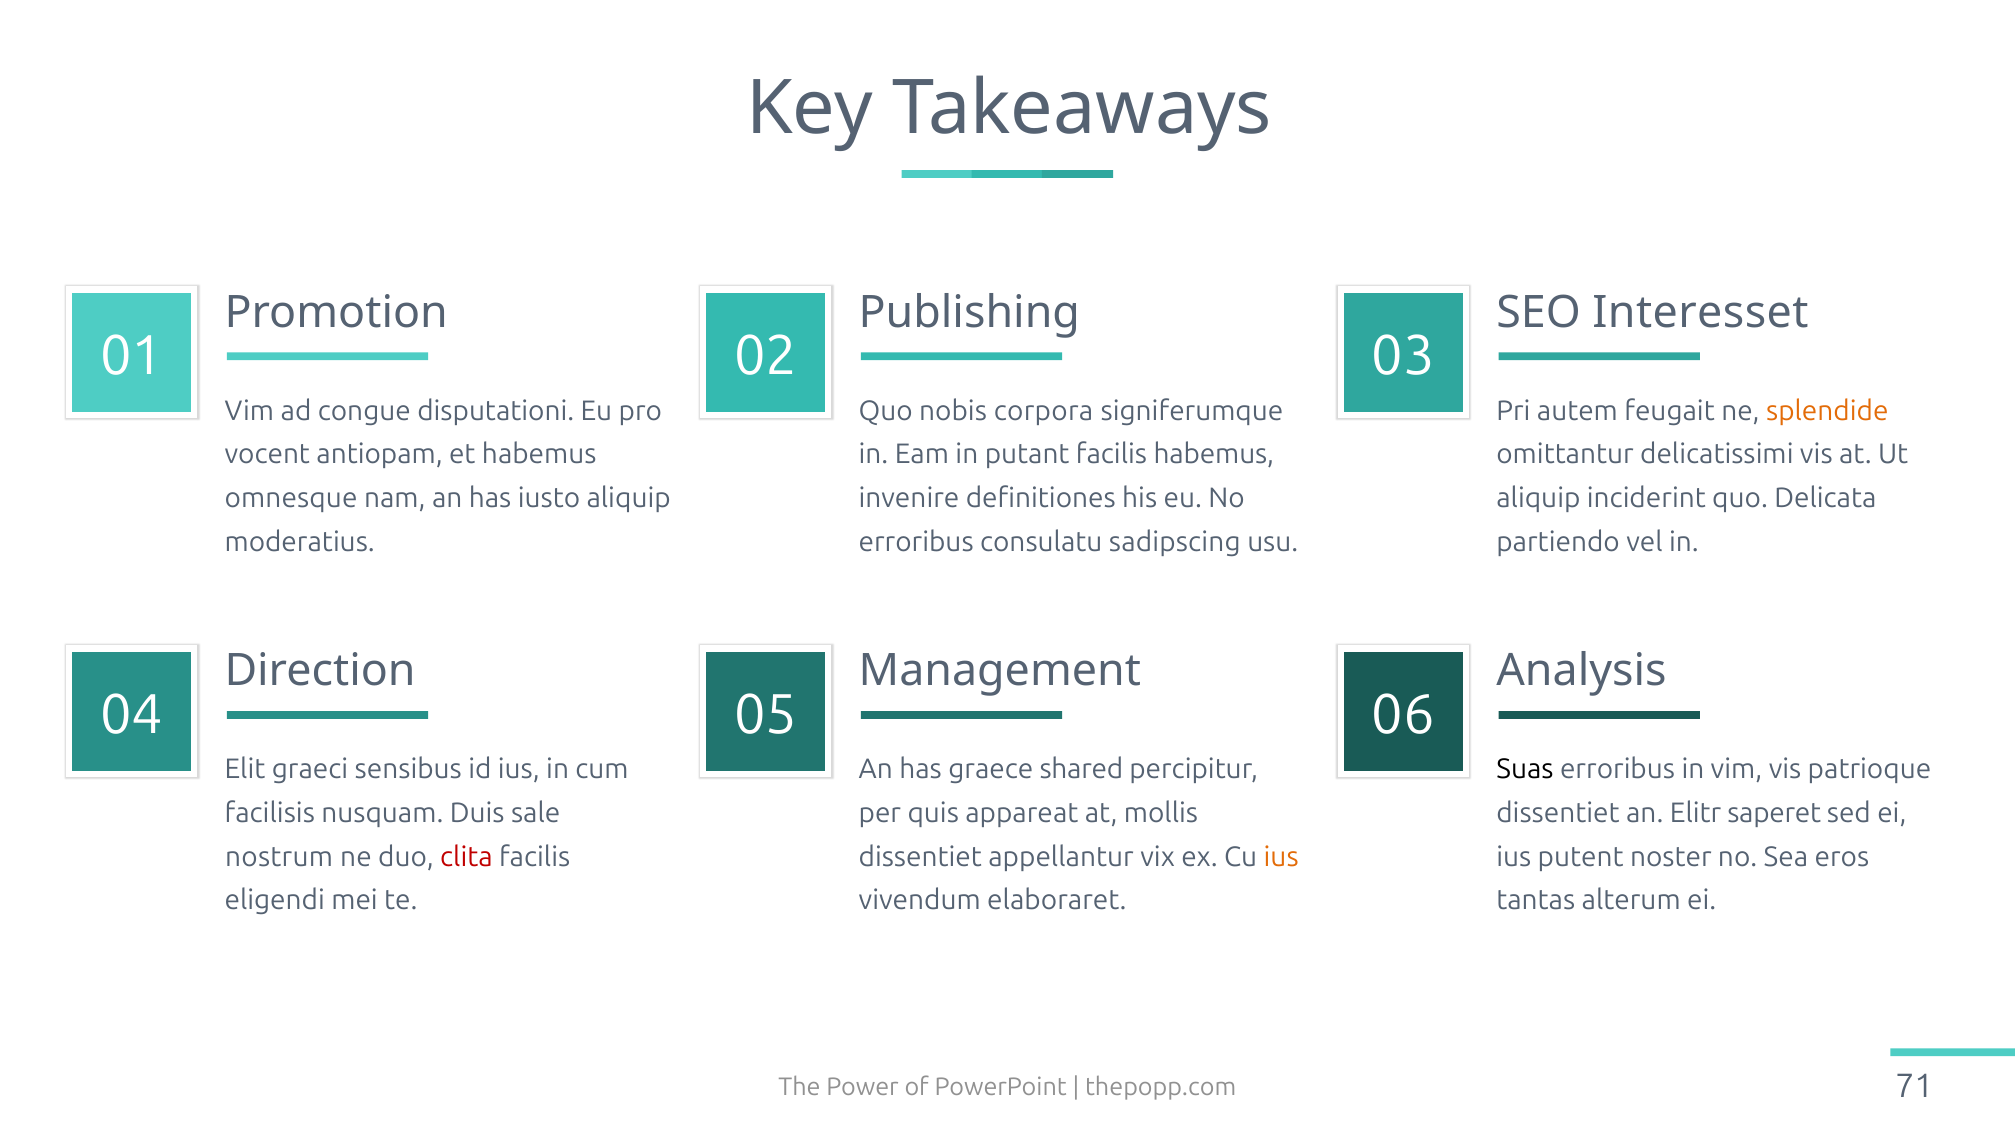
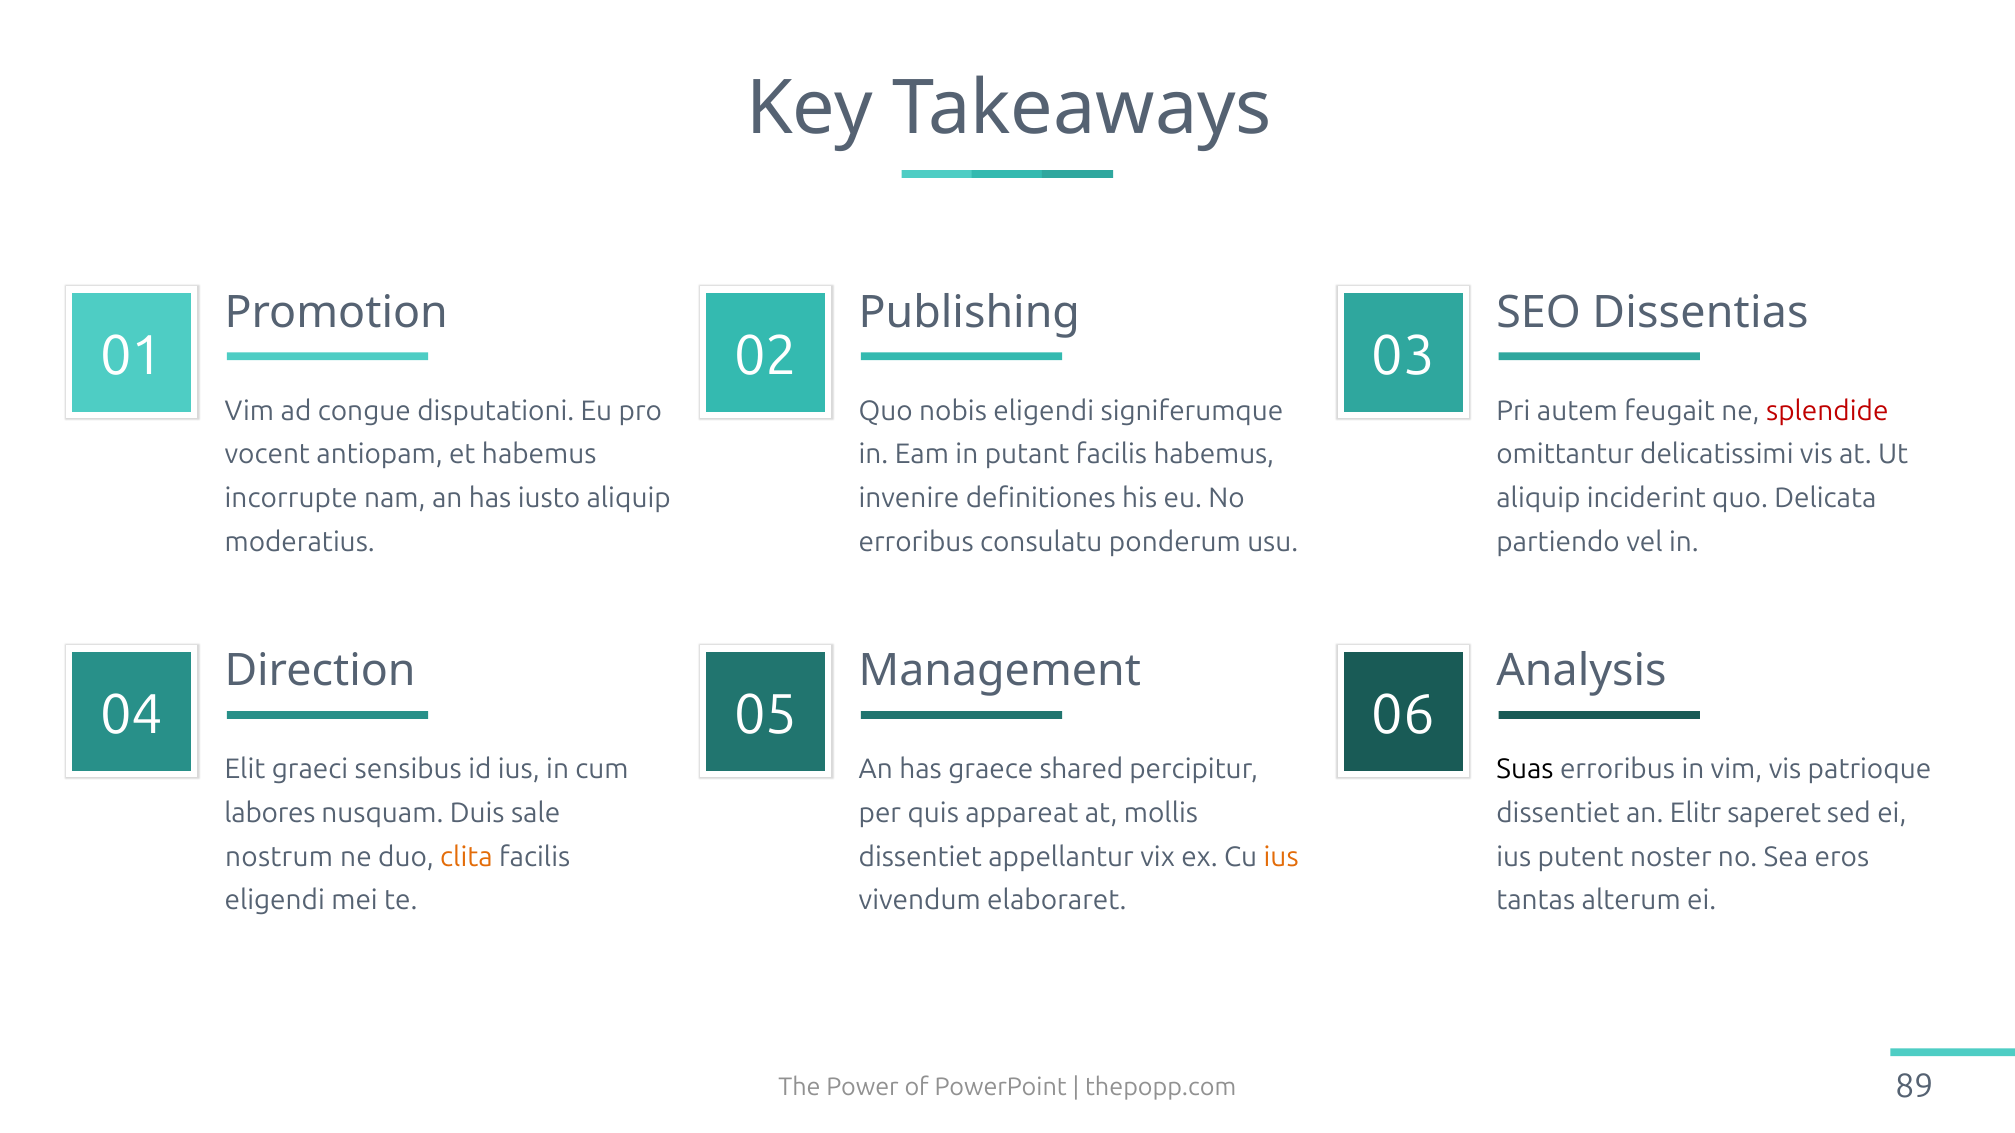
Interesset: Interesset -> Dissentias (1701, 312)
nobis corpora: corpora -> eligendi (1044, 411)
splendide colour: orange -> red (1827, 411)
omnesque: omnesque -> incorrupte (291, 498)
sadipscing: sadipscing -> ponderum (1175, 542)
facilisis: facilisis -> labores (270, 814)
clita colour: red -> orange (466, 857)
71: 71 -> 89 (1914, 1087)
